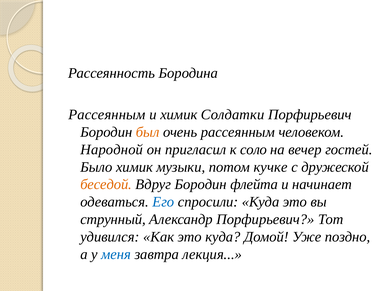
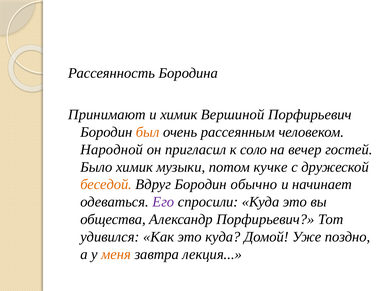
Рассеянным: Рассеянным -> Принимают (107, 115)
Солдатки: Солдатки -> Вершиной (233, 115)
флейта: флейта -> обычно (254, 184)
Его colour: blue -> purple (163, 202)
струнный: струнный -> общества (113, 219)
меня colour: blue -> orange (116, 254)
